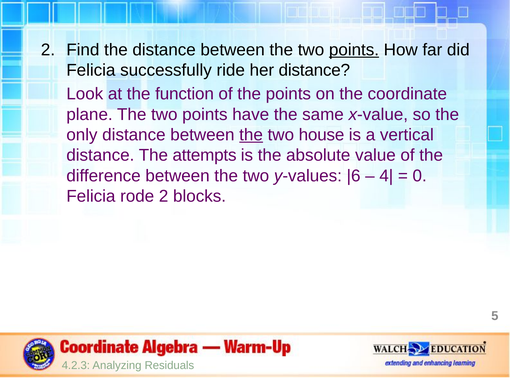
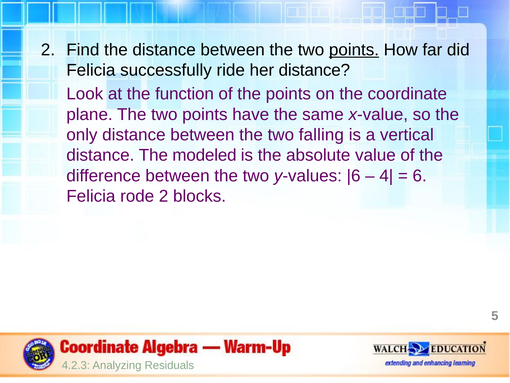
the underline: present -> none (251, 135)
house: house -> falling (321, 135)
attempts: attempts -> modeled (205, 155)
0: 0 -> 6 (420, 176)
